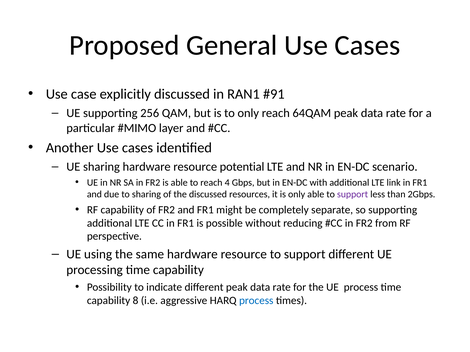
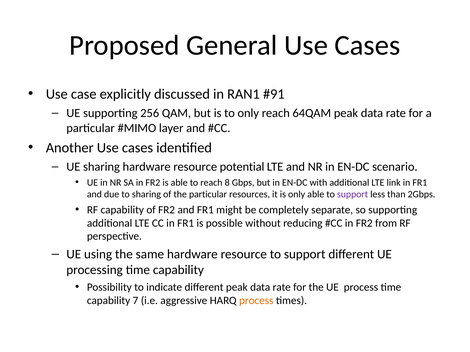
4: 4 -> 8 (227, 183)
the discussed: discussed -> particular (208, 195)
8: 8 -> 7 (136, 301)
process colour: blue -> orange (256, 301)
